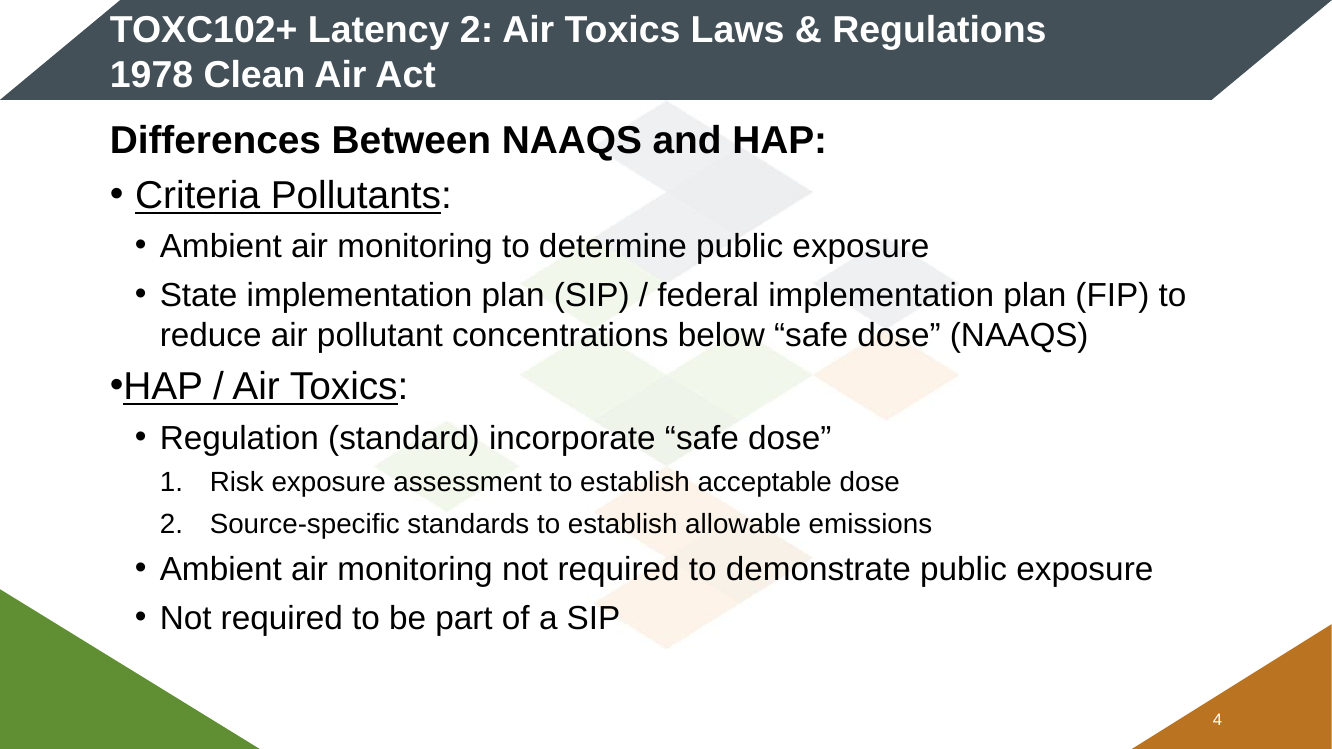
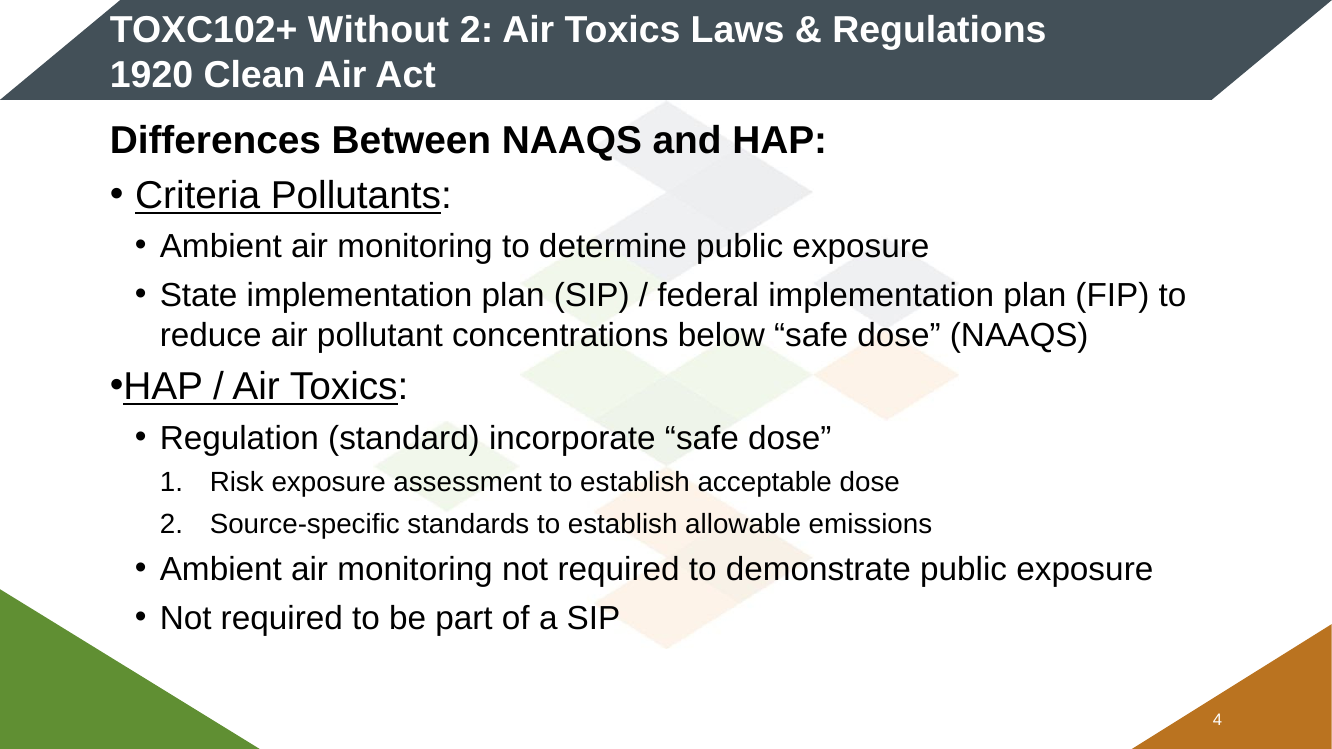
Latency: Latency -> Without (379, 30)
1978: 1978 -> 1920 (152, 75)
